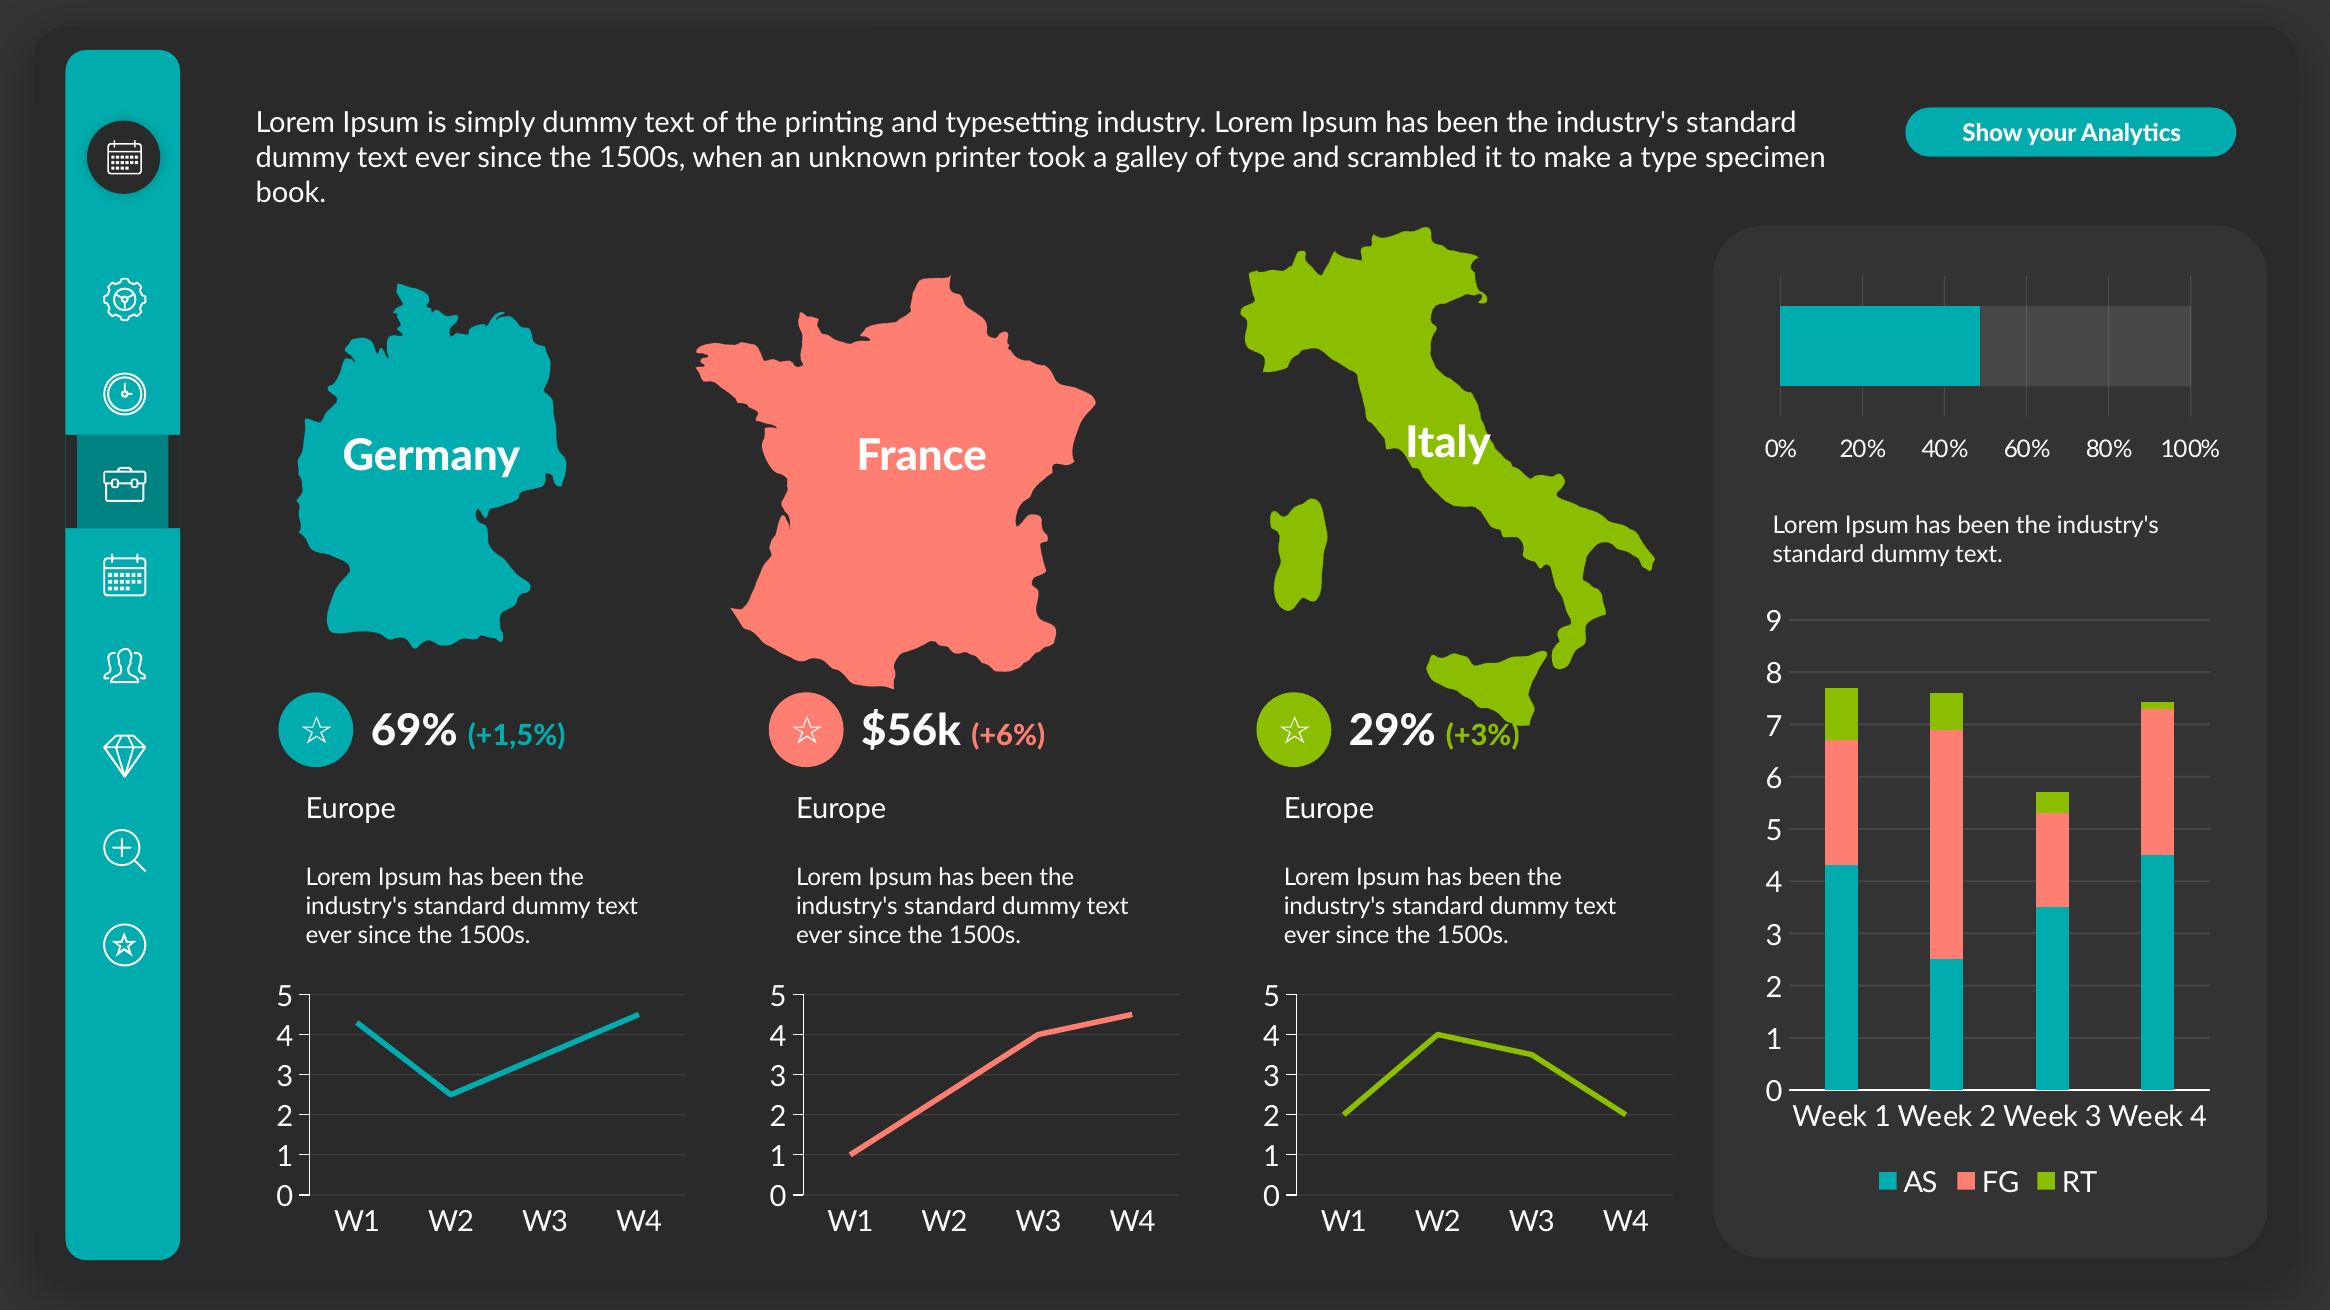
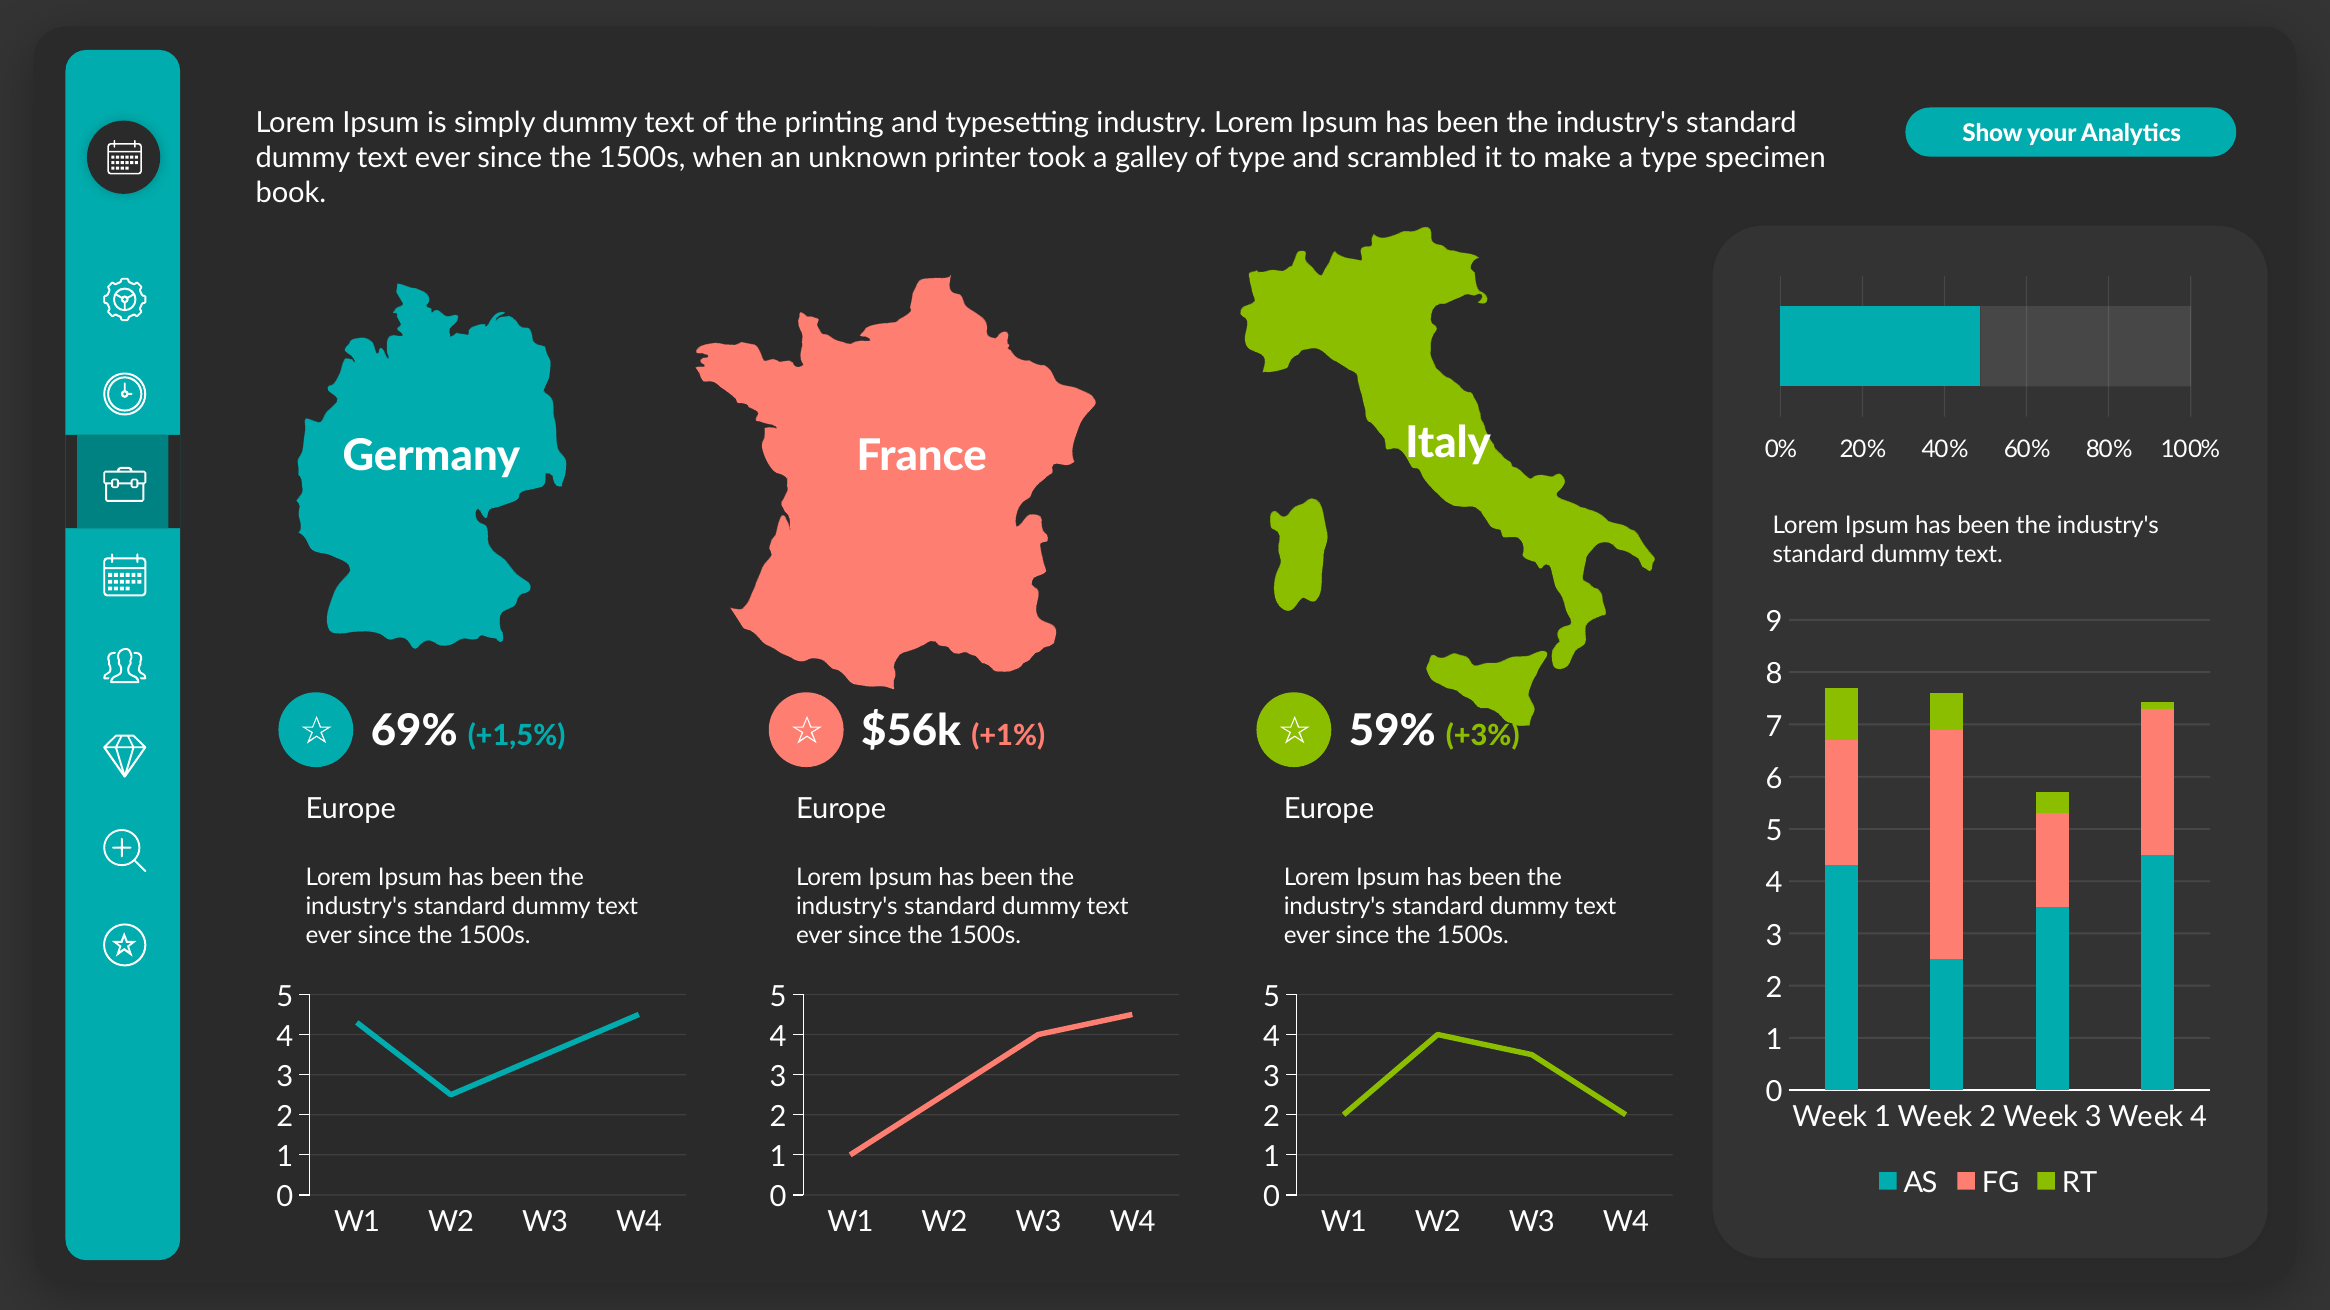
+6%: +6% -> +1% (1008, 736)
29%: 29% -> 59% (1392, 731)
